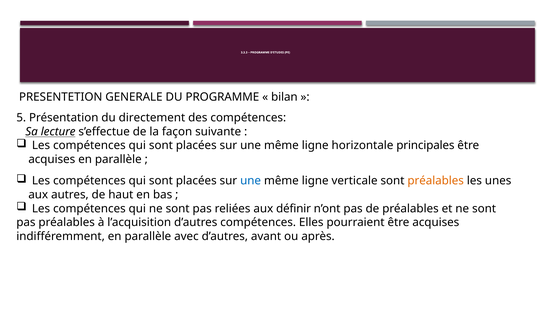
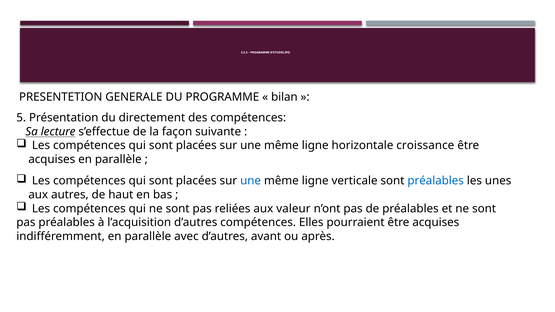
principales: principales -> croissance (425, 146)
préalables colour: orange -> blue (436, 181)
définir: définir -> valeur (293, 209)
